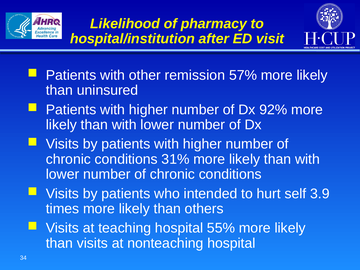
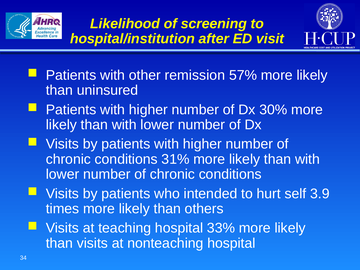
pharmacy: pharmacy -> screening (214, 24)
92%: 92% -> 30% (273, 110)
55%: 55% -> 33% (221, 228)
